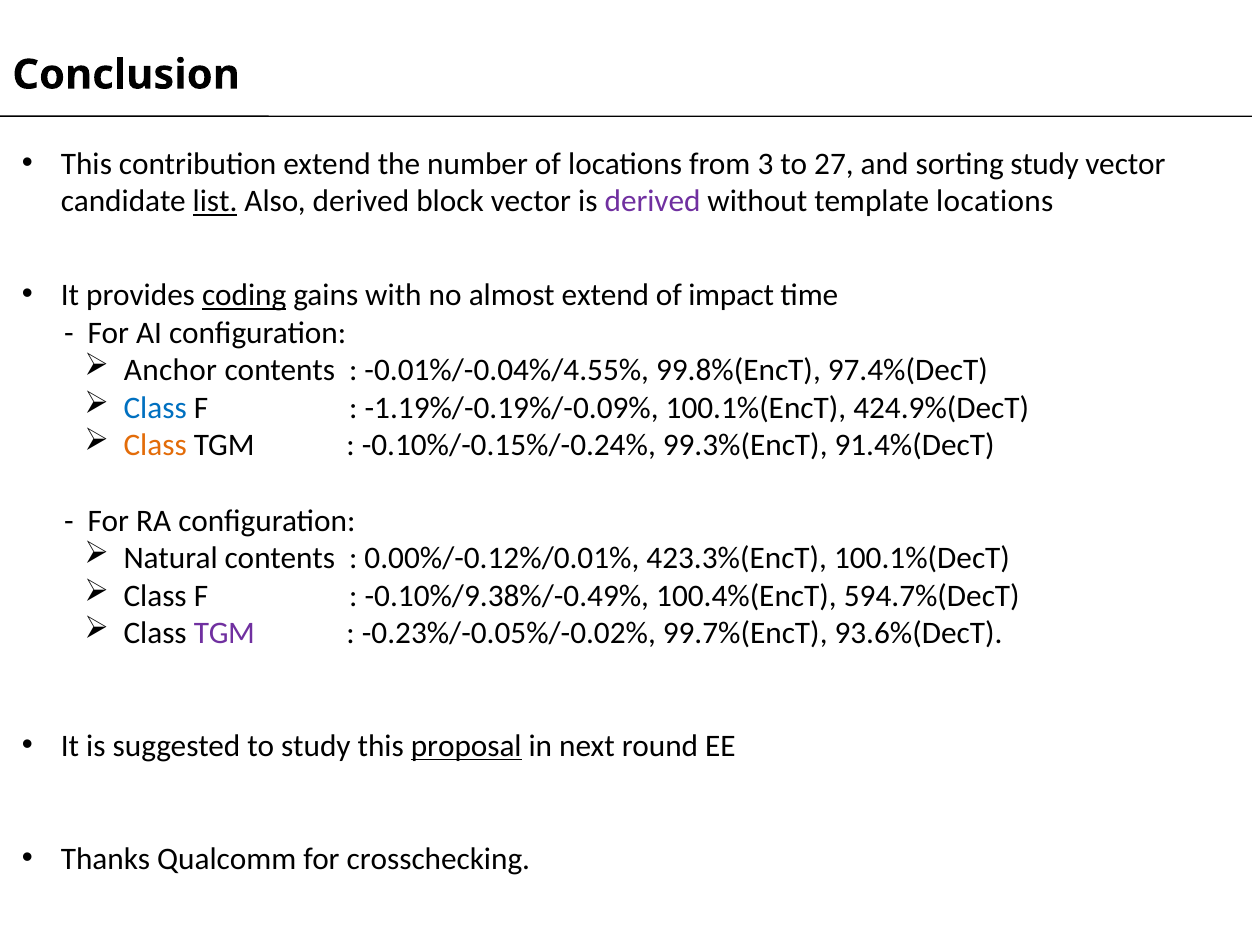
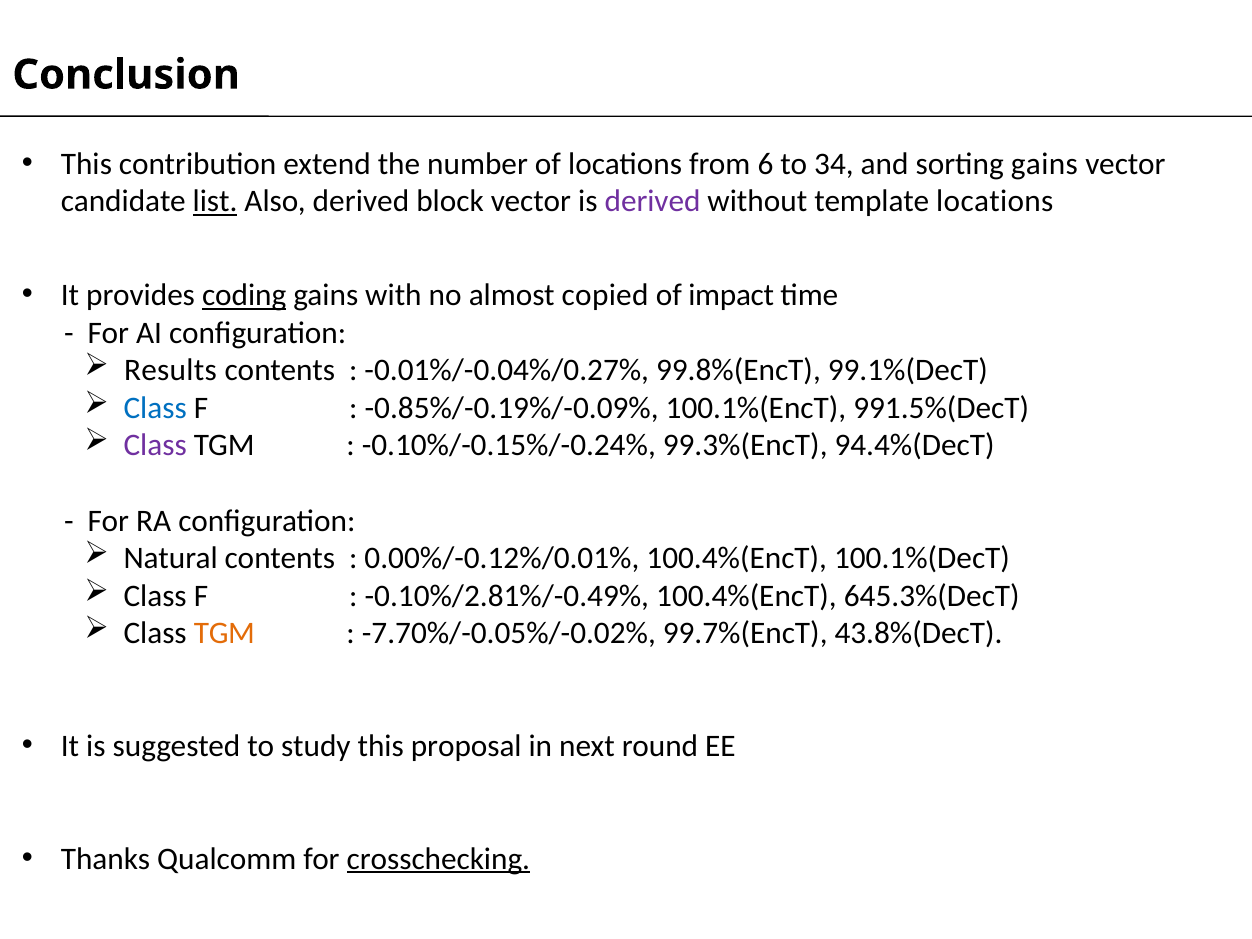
3: 3 -> 6 (765, 164)
27: 27 -> 34 (834, 164)
sorting study: study -> gains (1044, 164)
almost extend: extend -> copied (605, 295)
Anchor: Anchor -> Results (170, 370)
-0.01%/-0.04%/4.55%: -0.01%/-0.04%/4.55% -> -0.01%/-0.04%/0.27% (507, 370)
97.4%(DecT: 97.4%(DecT -> 99.1%(DecT (908, 370)
-1.19%/-0.19%/-0.09%: -1.19%/-0.19%/-0.09% -> -0.85%/-0.19%/-0.09% (512, 408)
424.9%(DecT: 424.9%(DecT -> 991.5%(DecT (941, 408)
Class colour: orange -> purple (155, 446)
91.4%(DecT: 91.4%(DecT -> 94.4%(DecT (915, 446)
0.00%/-0.12%/0.01% 423.3%(EncT: 423.3%(EncT -> 100.4%(EncT (737, 558)
-0.10%/9.38%/-0.49%: -0.10%/9.38%/-0.49% -> -0.10%/2.81%/-0.49% (507, 596)
594.7%(DecT: 594.7%(DecT -> 645.3%(DecT (932, 596)
TGM colour: purple -> orange (224, 633)
-0.23%/-0.05%/-0.02%: -0.23%/-0.05%/-0.02% -> -7.70%/-0.05%/-0.02% (509, 633)
93.6%(DecT: 93.6%(DecT -> 43.8%(DecT (919, 633)
proposal underline: present -> none (466, 746)
crosschecking underline: none -> present (438, 859)
